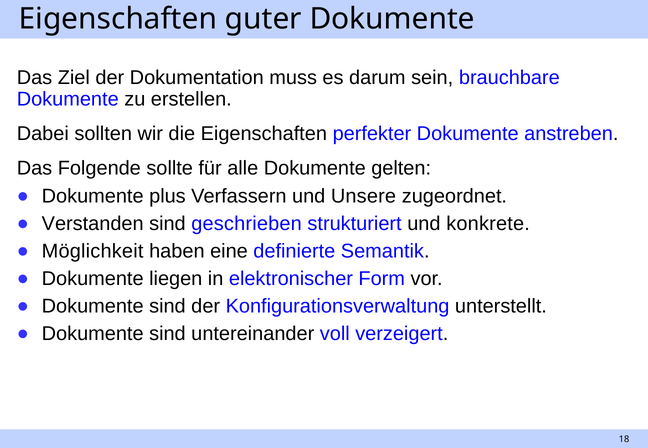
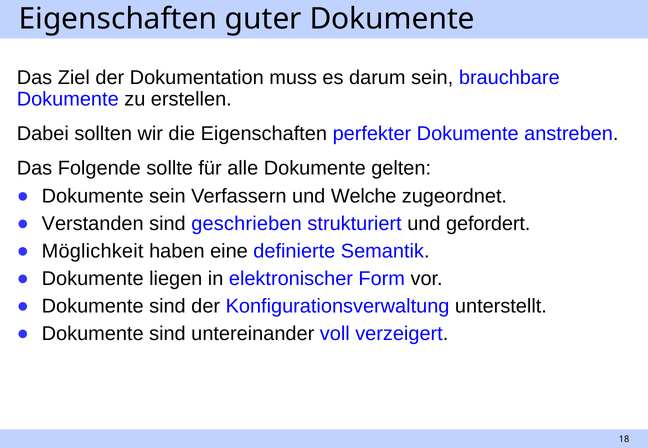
Dokumente plus: plus -> sein (167, 197)
Unsere: Unsere -> Welche (364, 197)
konkrete: konkrete -> gefordert (488, 224)
